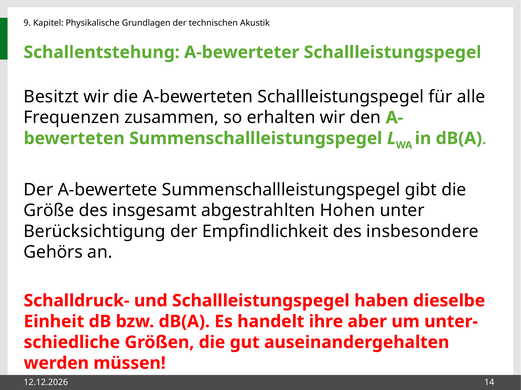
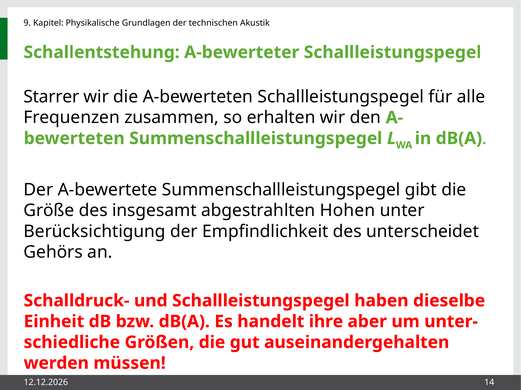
Besitzt: Besitzt -> Starrer (51, 97)
insbesondere: insbesondere -> unterscheidet (423, 232)
